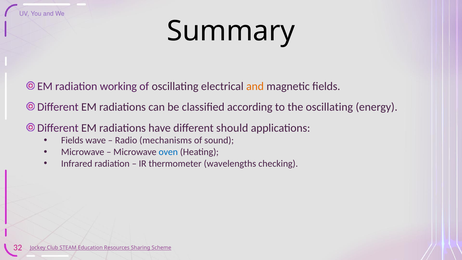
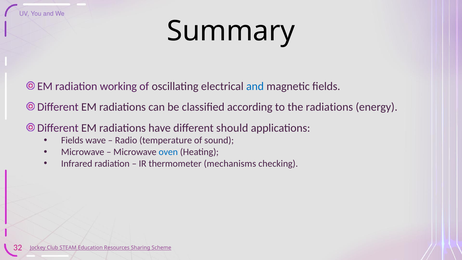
and colour: orange -> blue (255, 86)
the oscillating: oscillating -> radiations (329, 107)
mechanisms: mechanisms -> temperature (166, 140)
wavelengths: wavelengths -> mechanisms (230, 164)
